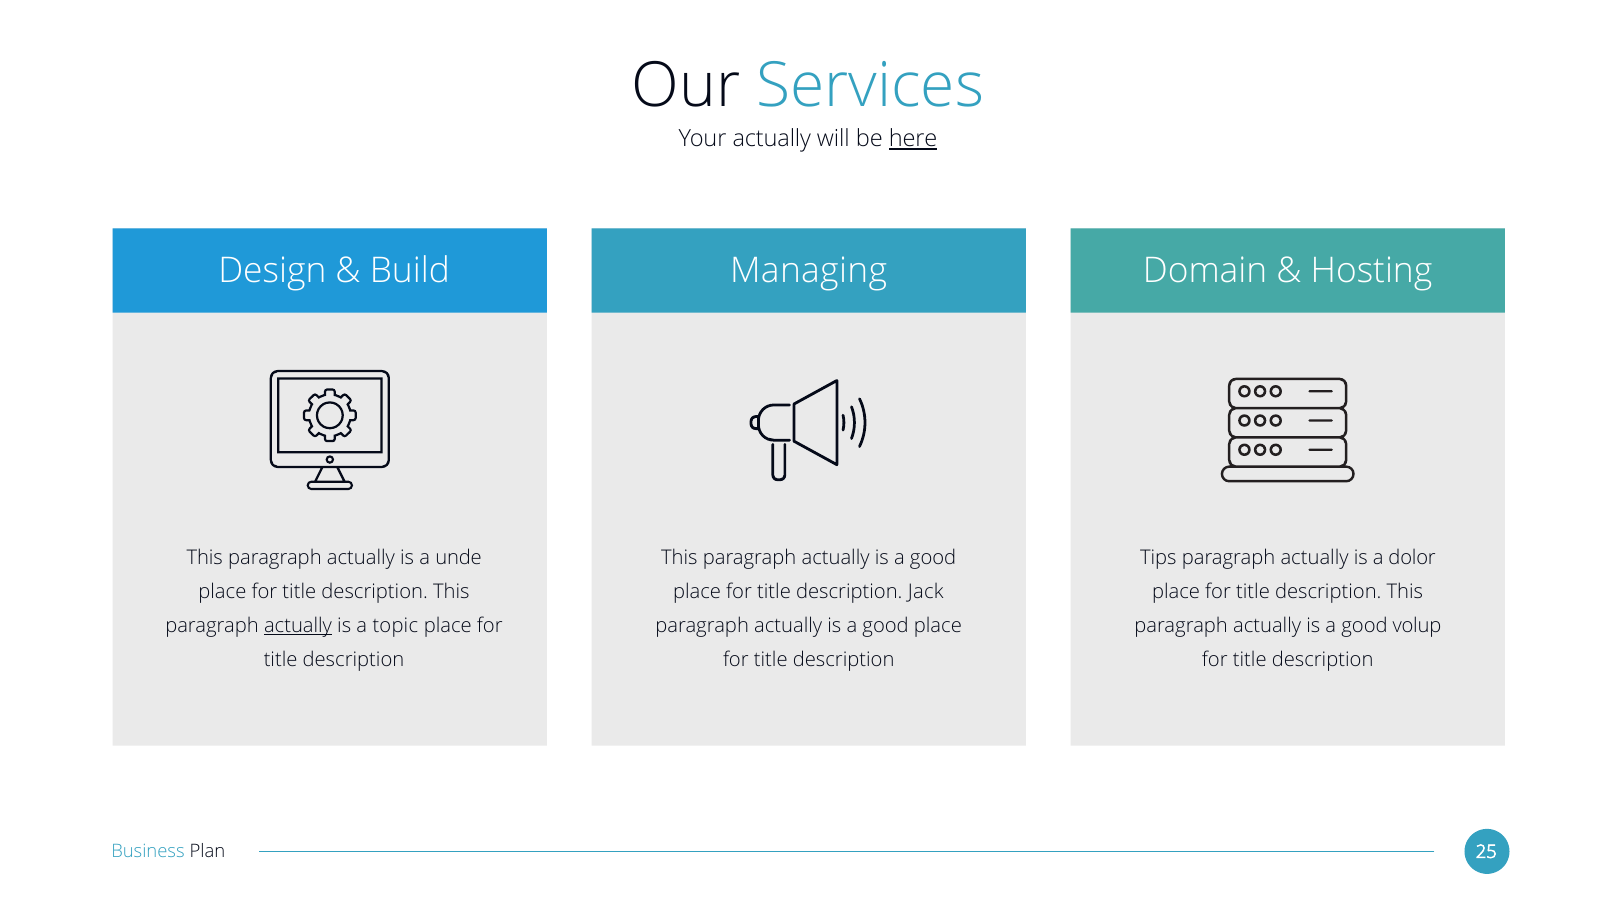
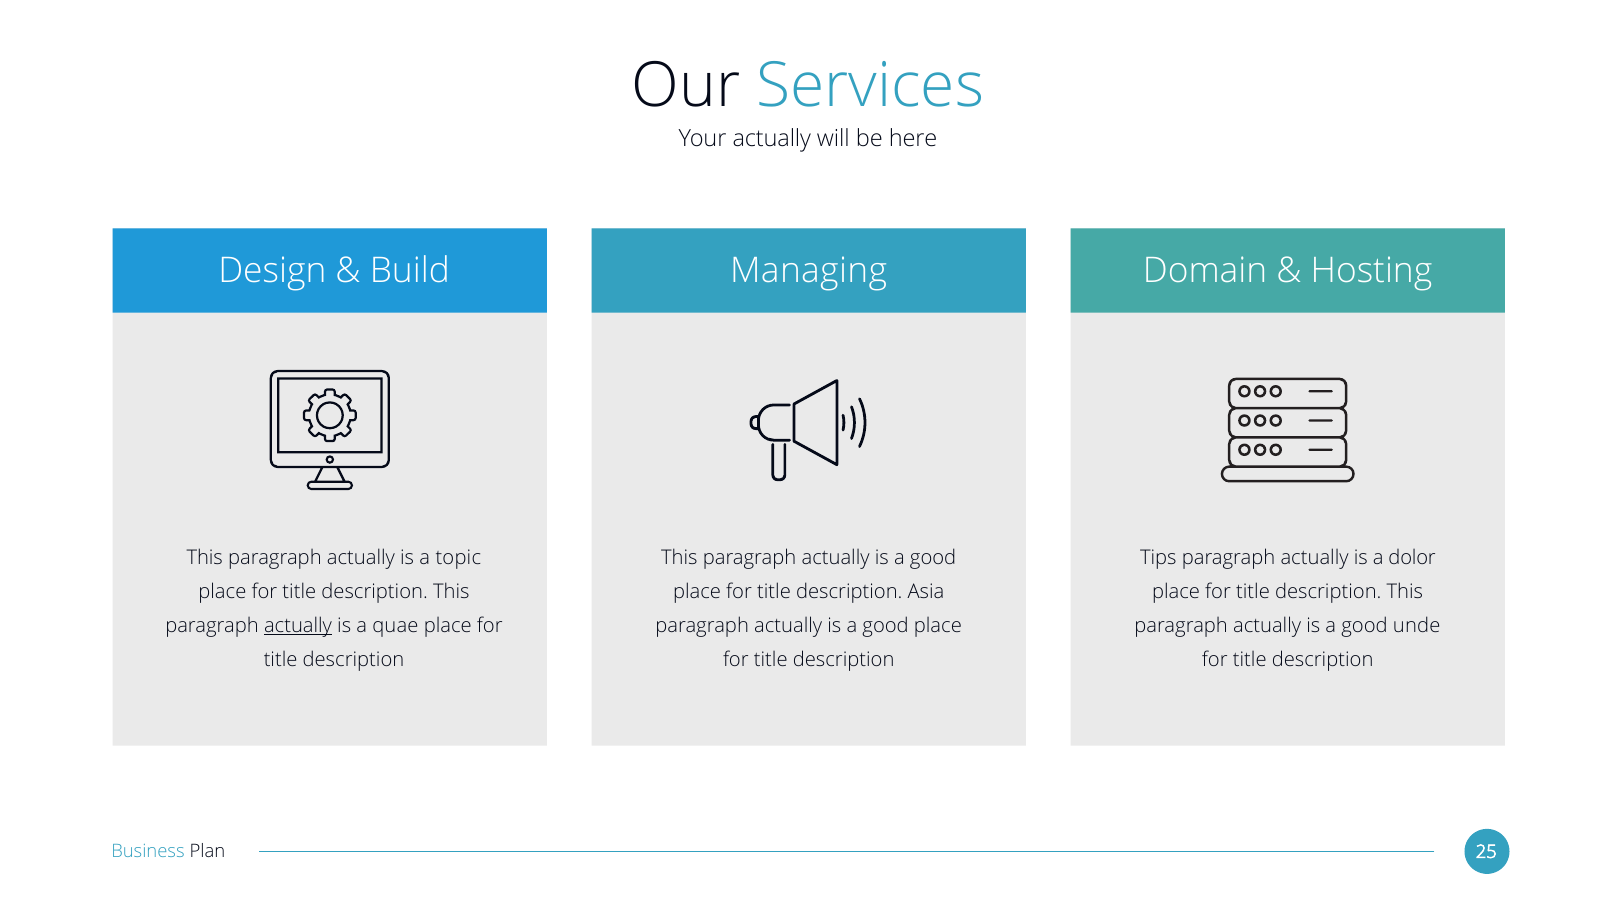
here underline: present -> none (913, 139)
unde: unde -> topic (458, 558)
Jack: Jack -> Asia (926, 592)
topic: topic -> quae (395, 626)
volup: volup -> unde (1417, 626)
